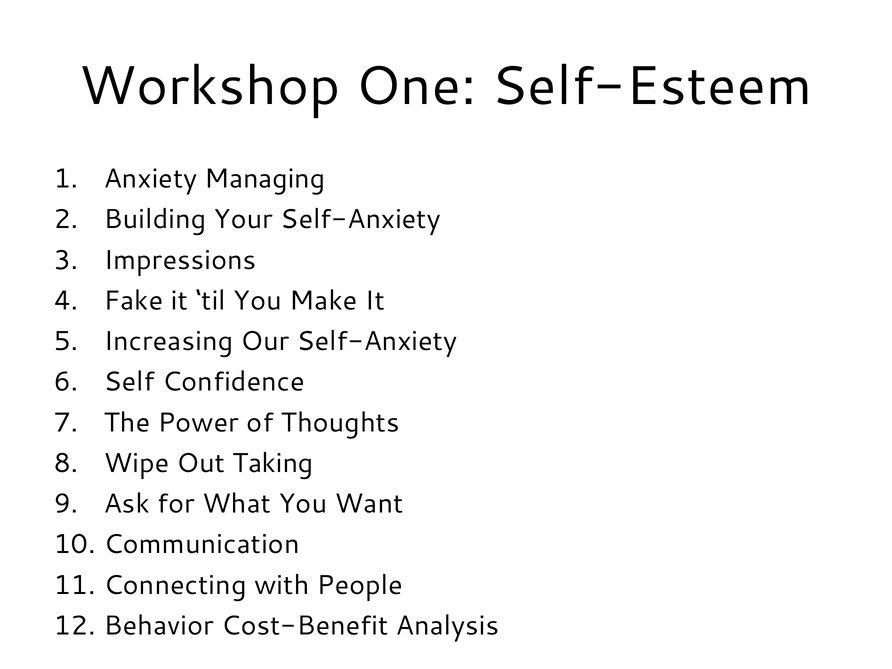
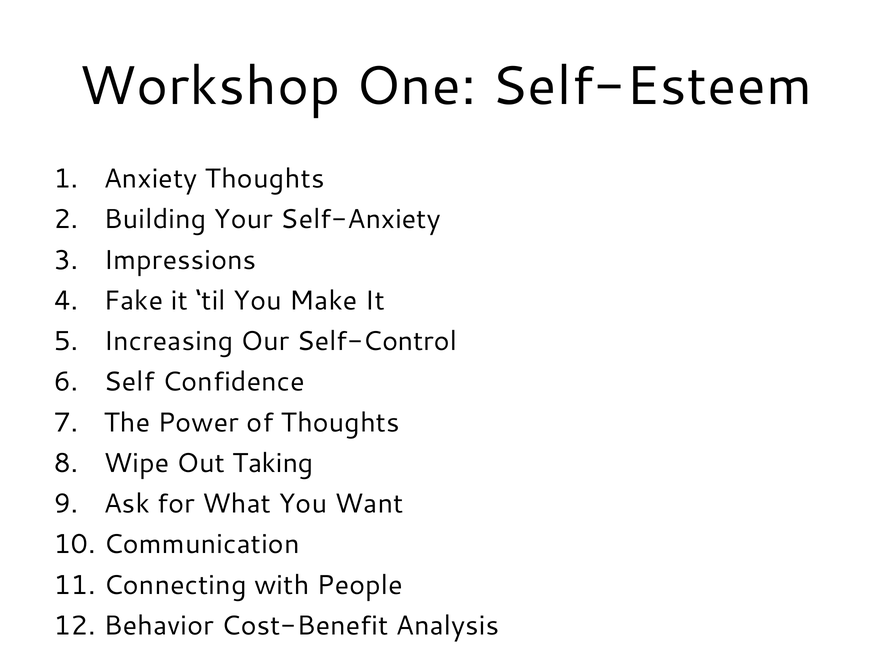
Anxiety Managing: Managing -> Thoughts (265, 179)
Our Self-Anxiety: Self-Anxiety -> Self-Control (377, 341)
